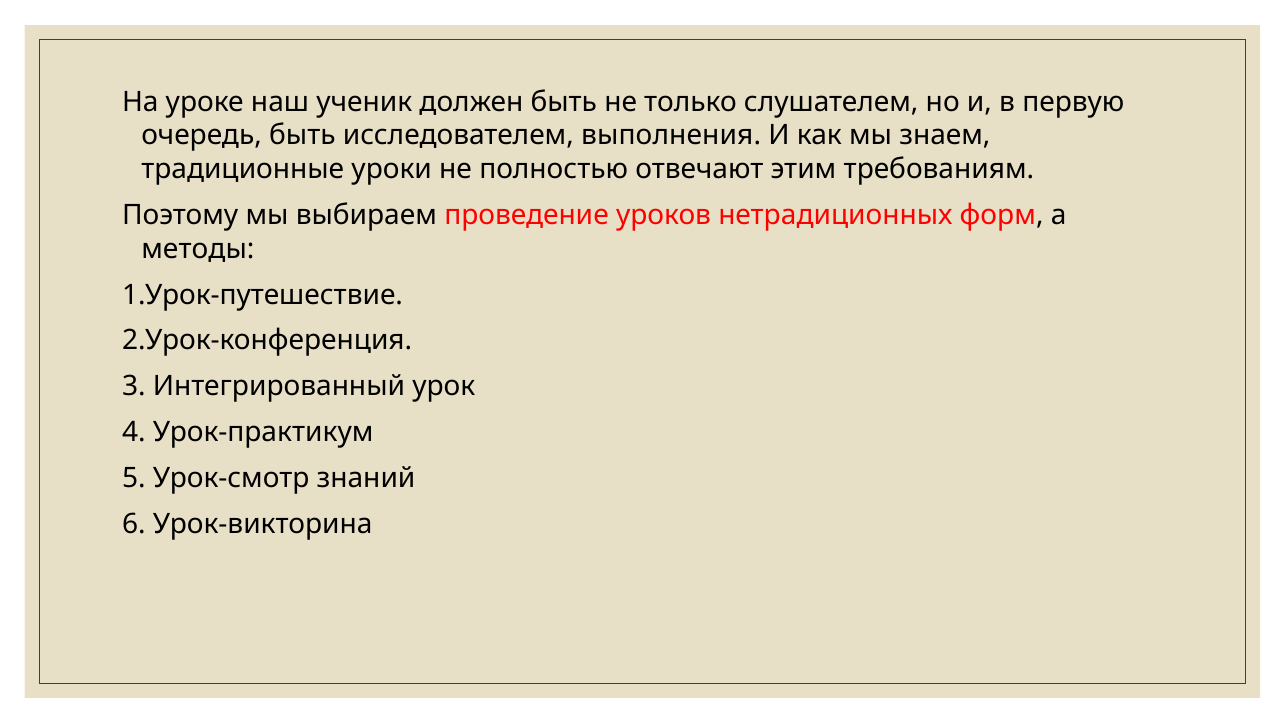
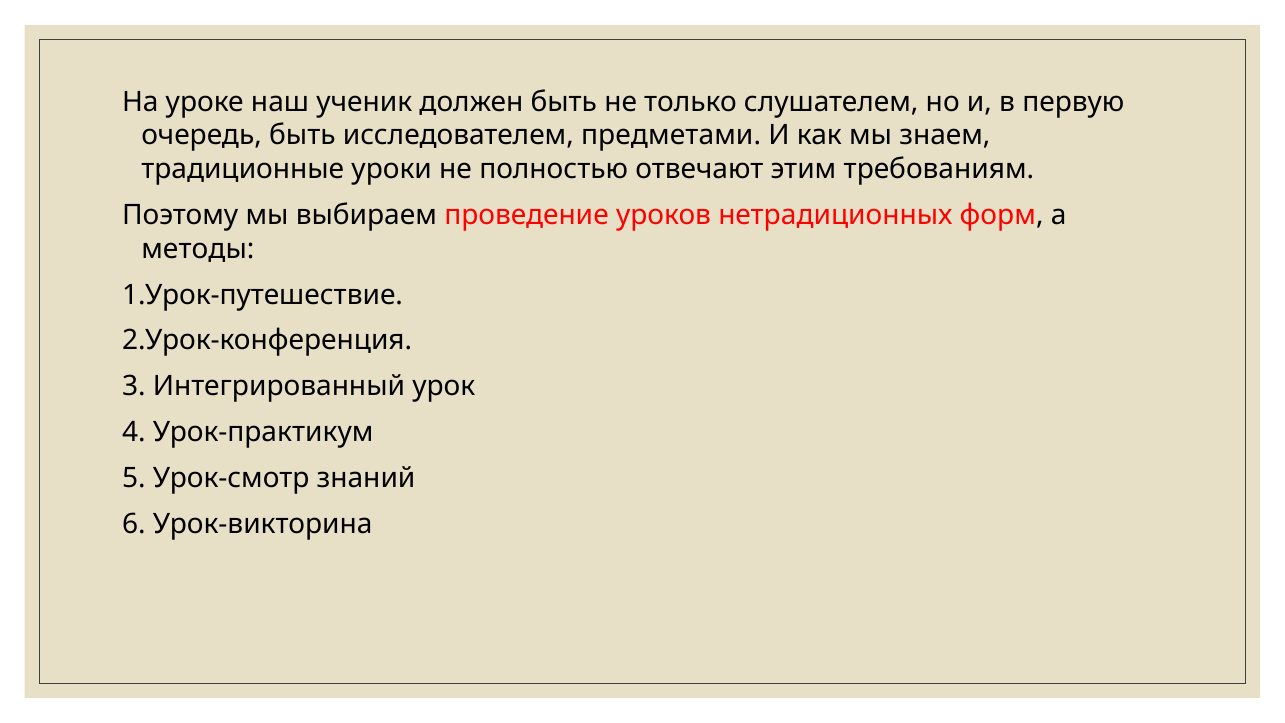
выполнения: выполнения -> предметами (671, 136)
